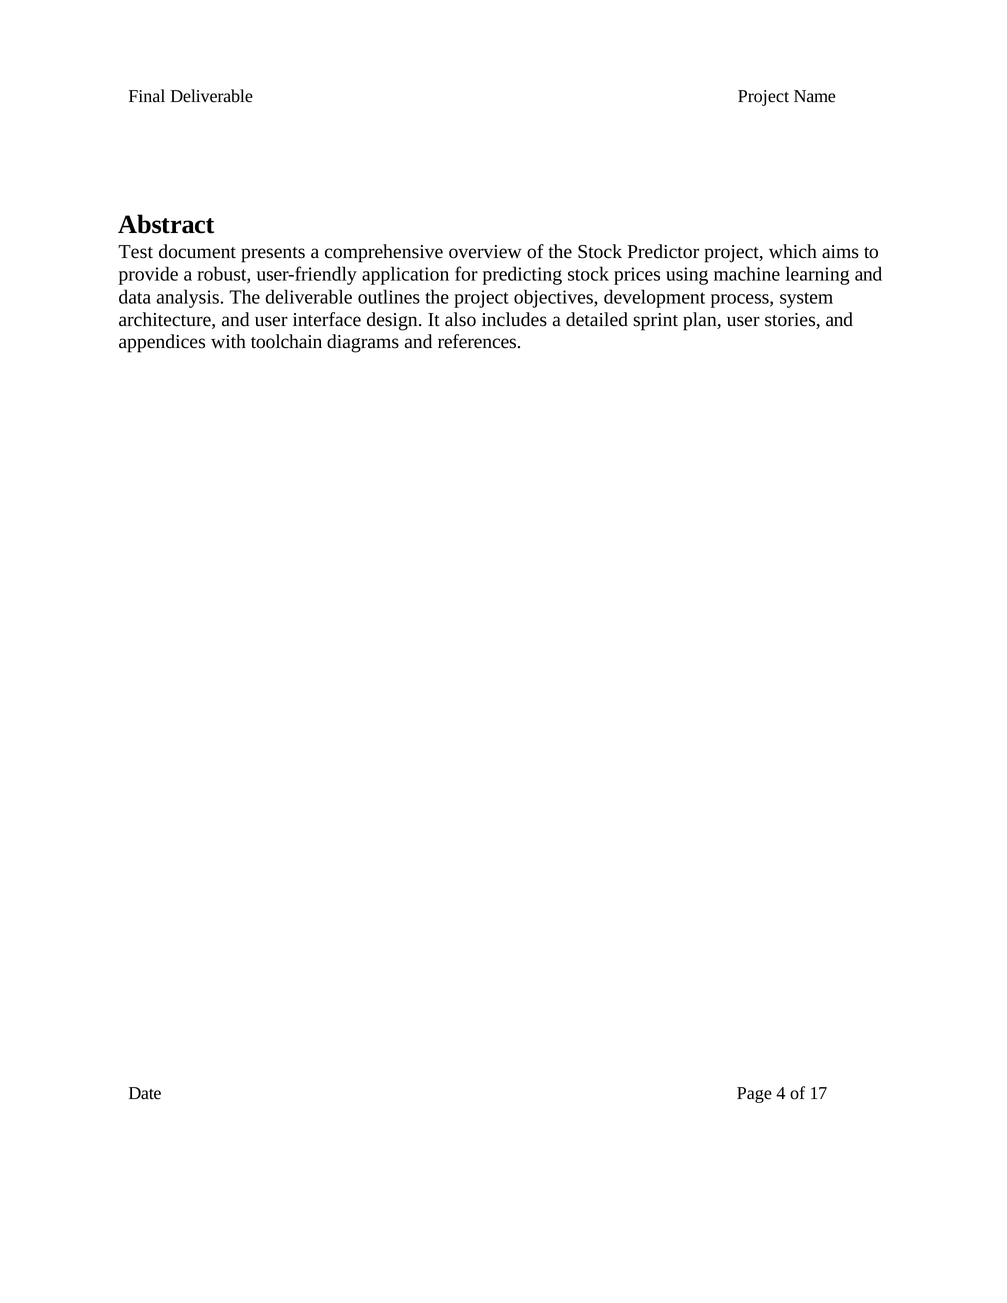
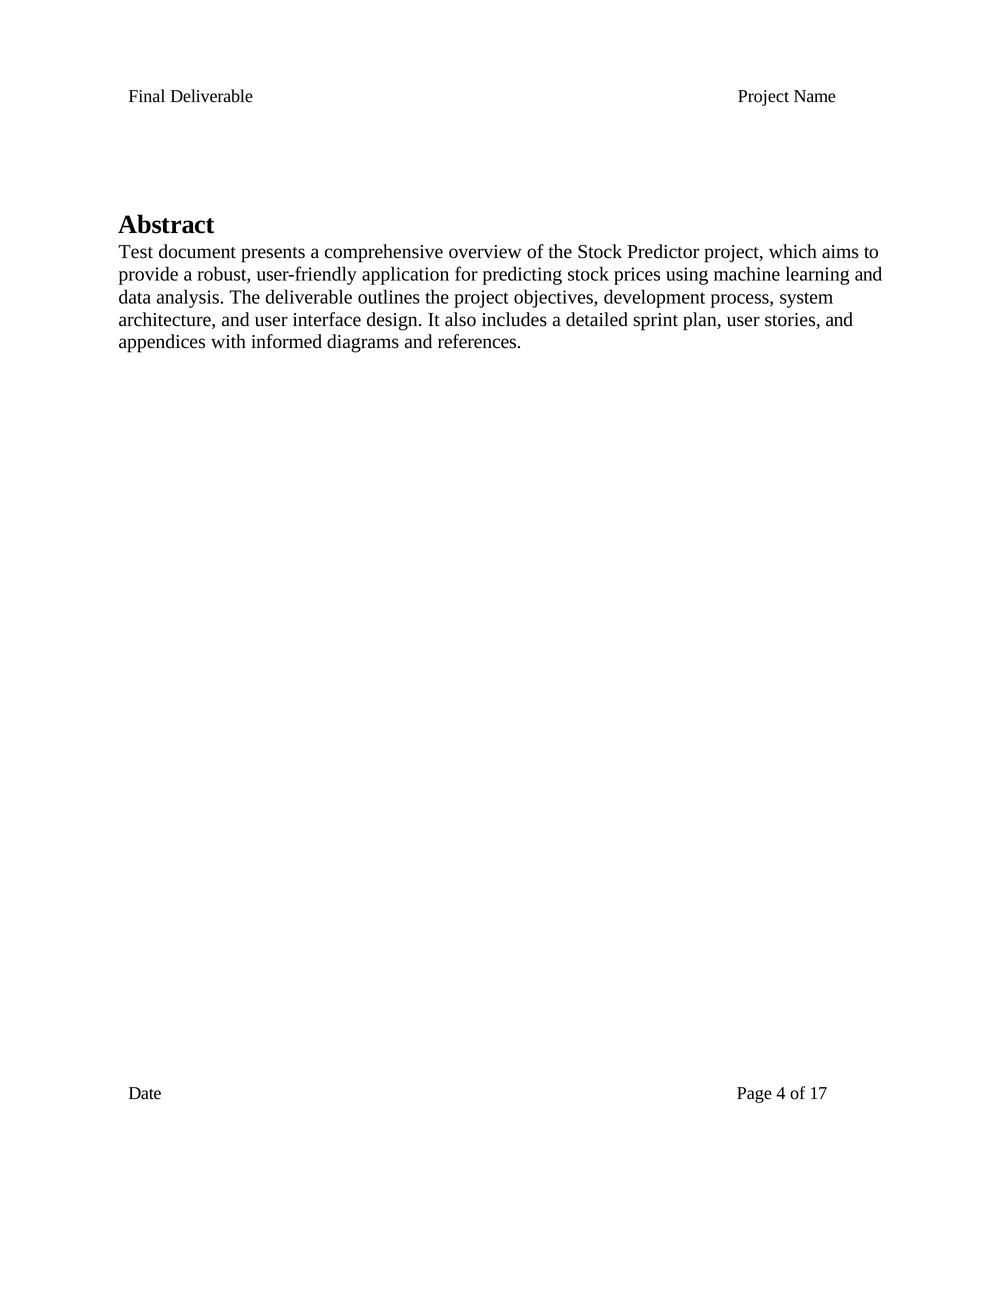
toolchain: toolchain -> informed (287, 342)
